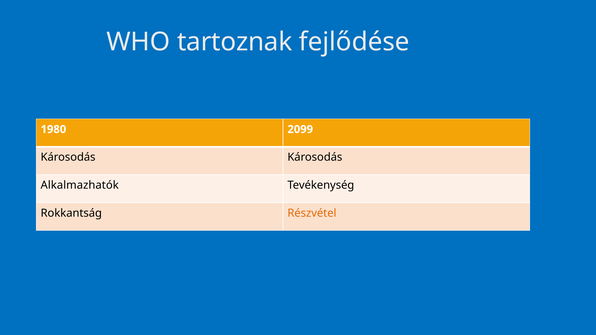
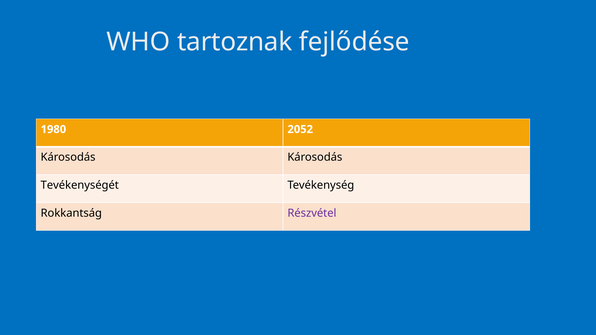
2099: 2099 -> 2052 (300, 129)
Alkalmazhatók: Alkalmazhatók -> Tevékenységét (80, 185)
Részvétel colour: orange -> purple (312, 213)
